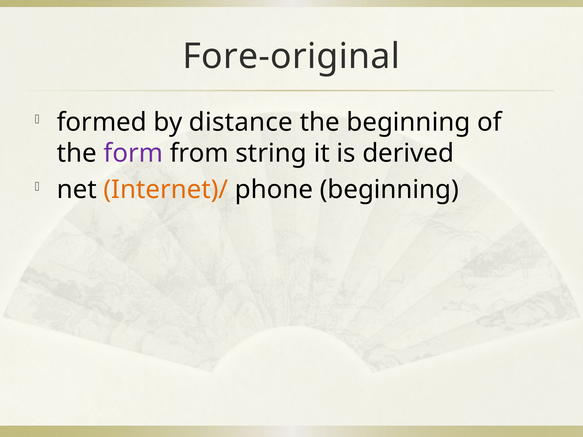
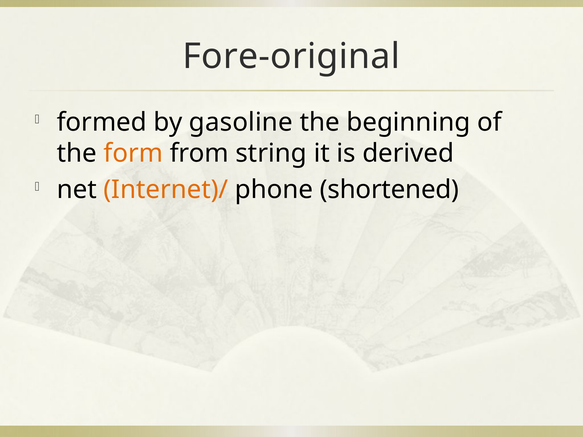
distance: distance -> gasoline (241, 122)
form colour: purple -> orange (133, 153)
phone beginning: beginning -> shortened (389, 190)
